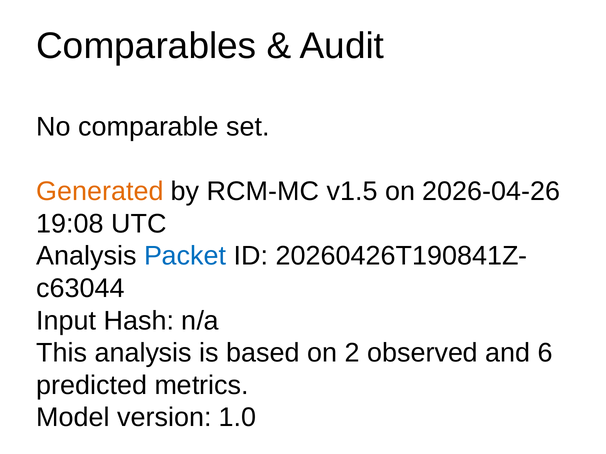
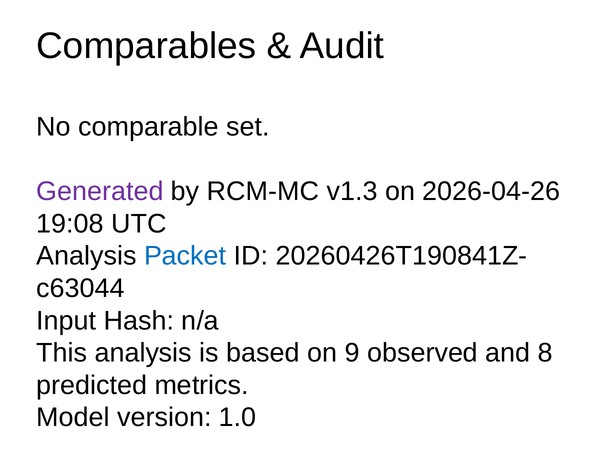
Generated colour: orange -> purple (100, 192)
v1.5: v1.5 -> v1.3 (352, 192)
2: 2 -> 9 (352, 353)
6: 6 -> 8 (545, 353)
